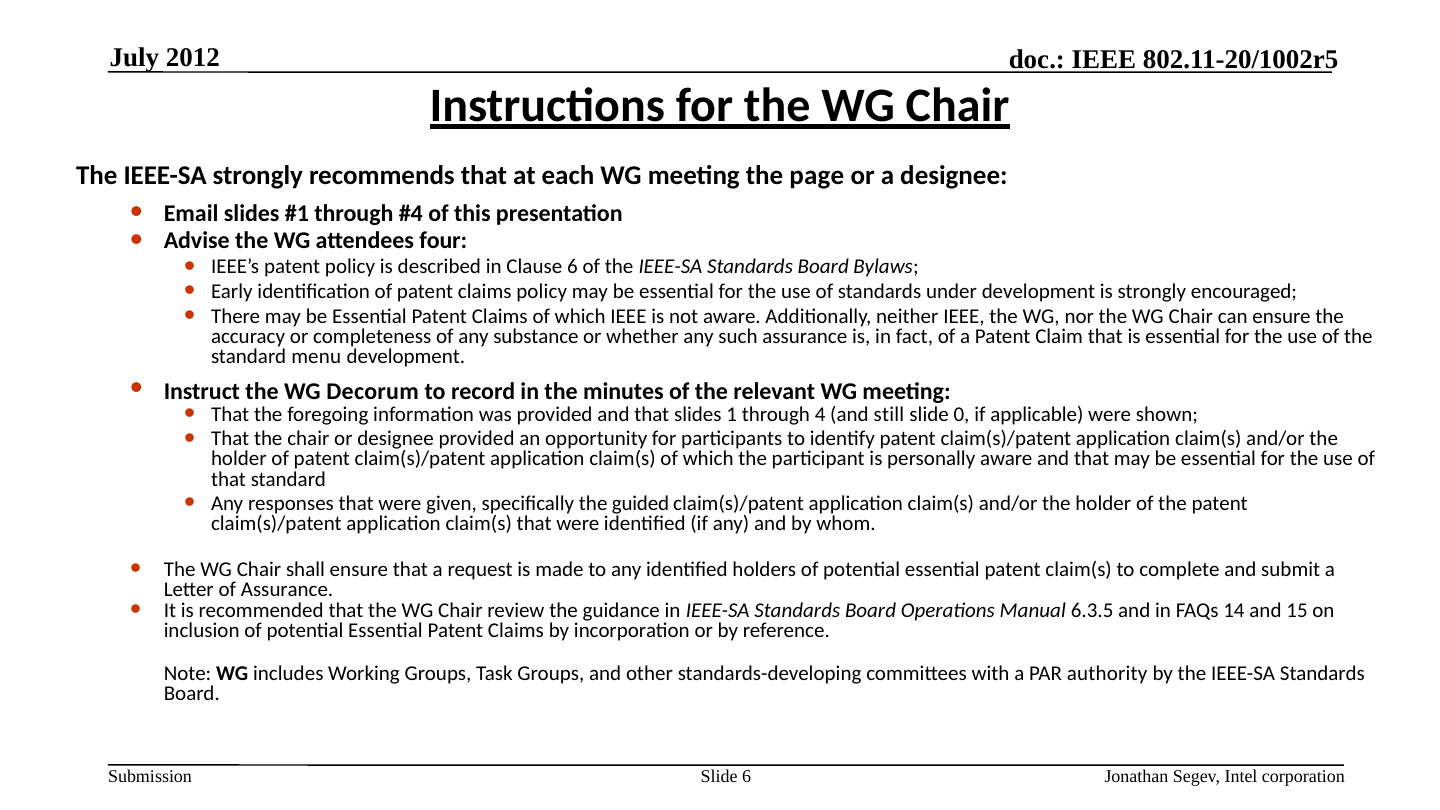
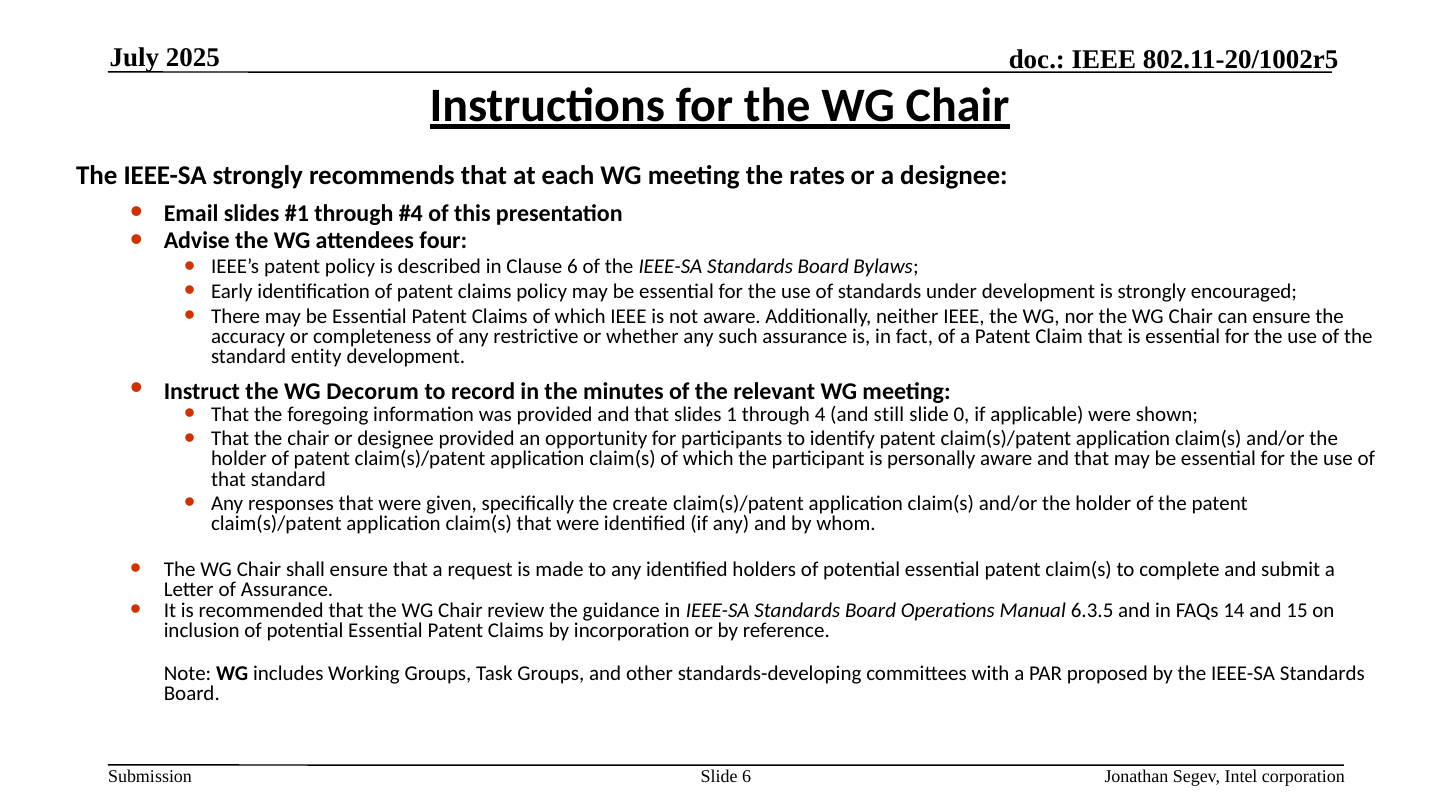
2012: 2012 -> 2025 (193, 57)
page: page -> rates (817, 176)
substance: substance -> restrictive (536, 336)
menu: menu -> entity (316, 357)
guided: guided -> create (640, 504)
authority: authority -> proposed (1107, 673)
